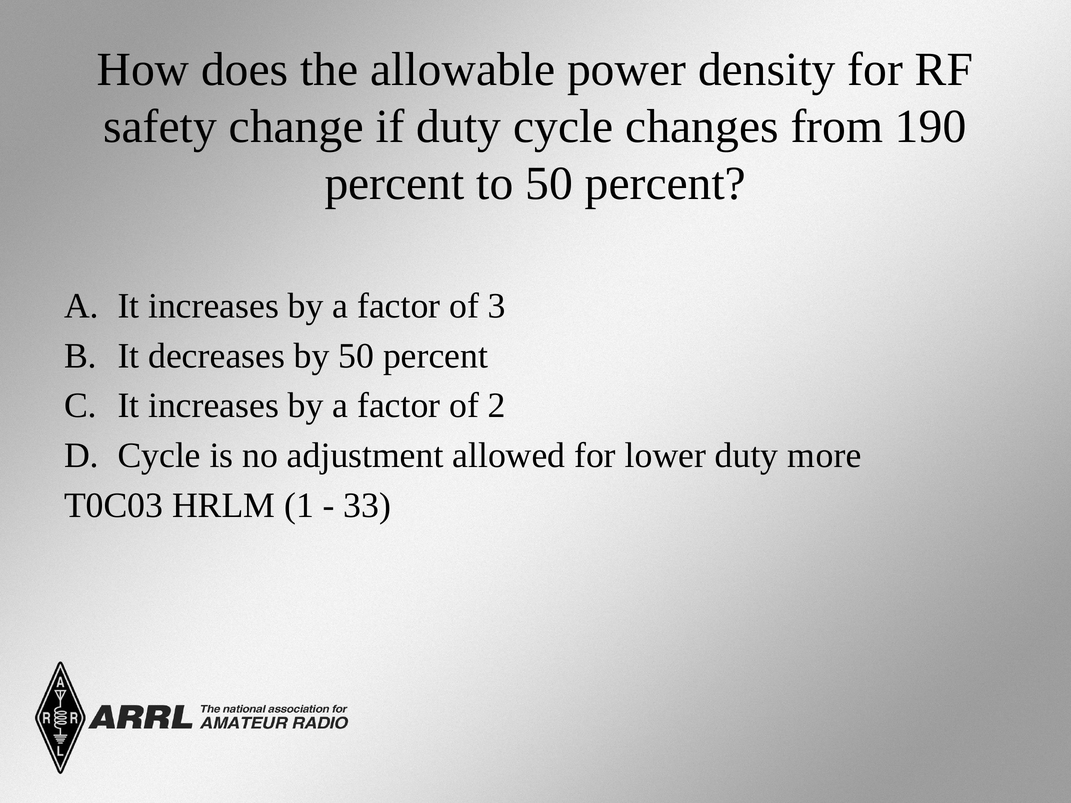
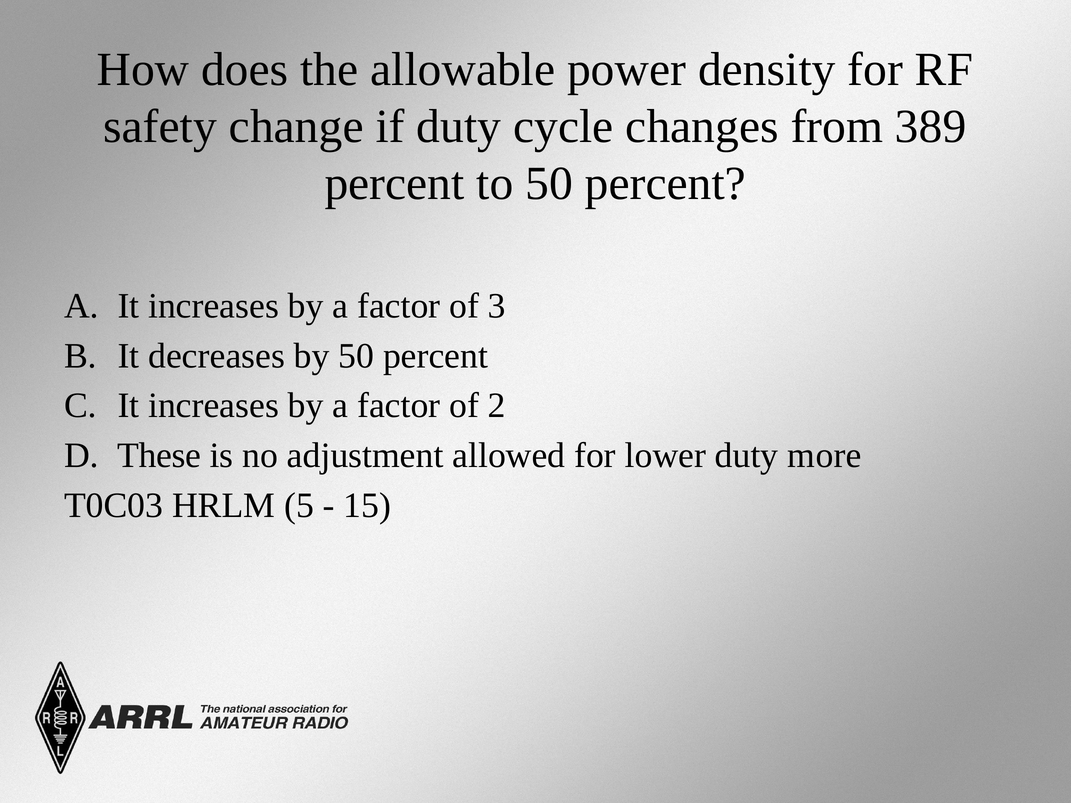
190: 190 -> 389 (931, 126)
Cycle: Cycle -> These (159, 456)
1: 1 -> 5 (299, 506)
33: 33 -> 15 (367, 506)
